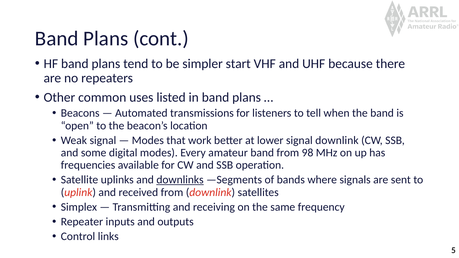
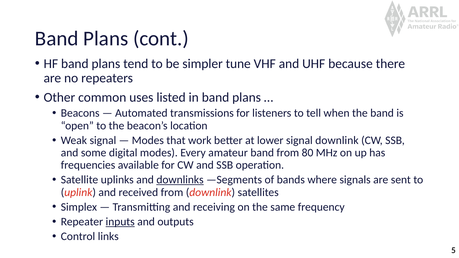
start: start -> tune (238, 64)
98: 98 -> 80 (308, 153)
inputs underline: none -> present (120, 222)
